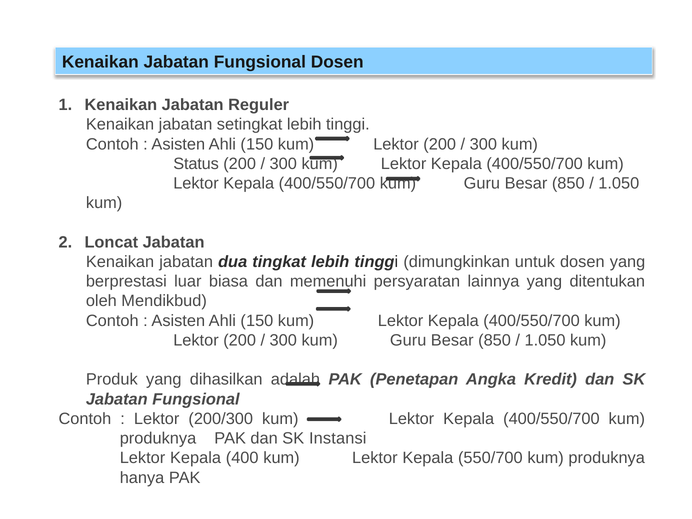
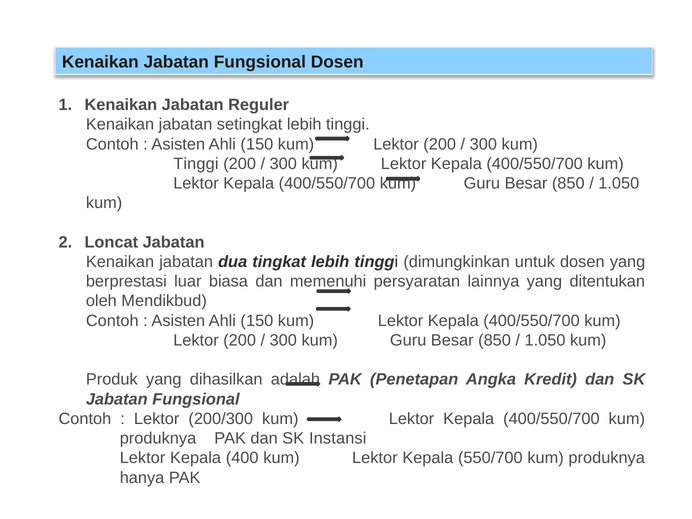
Status: Status -> Tinggi (196, 164)
